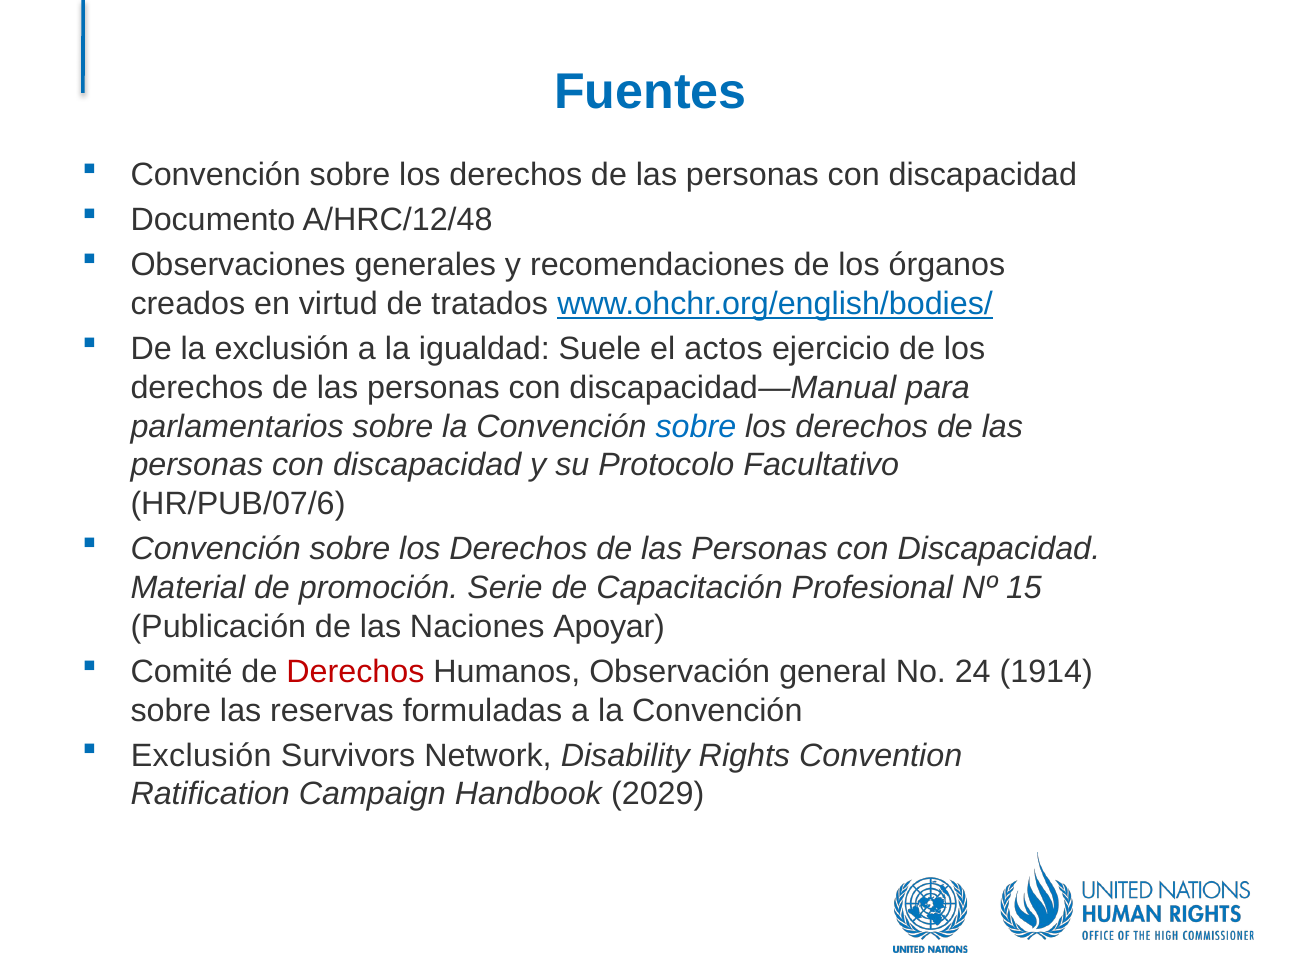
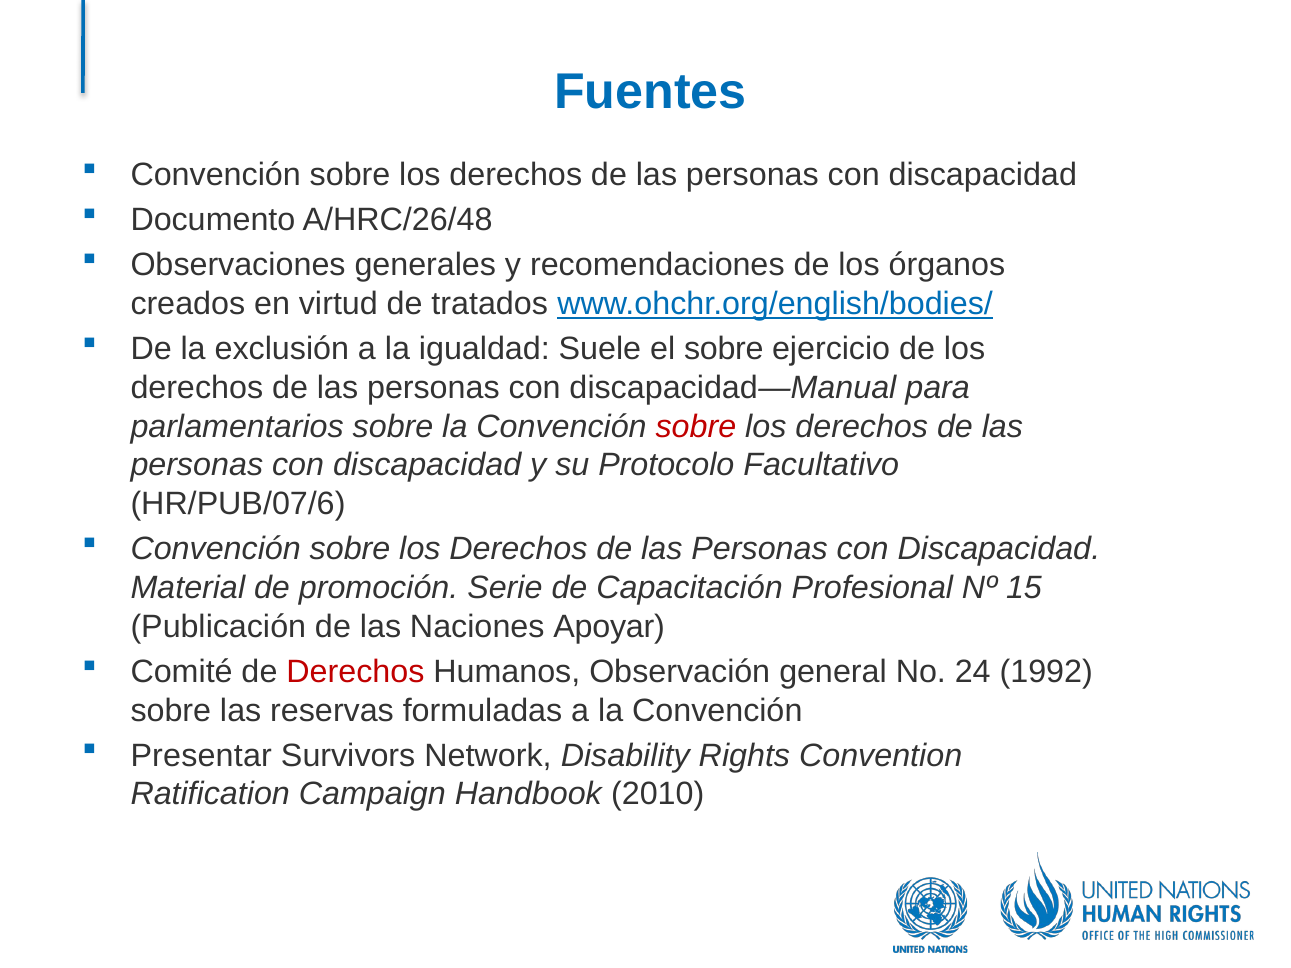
A/HRC/12/48: A/HRC/12/48 -> A/HRC/26/48 (398, 220)
el actos: actos -> sobre (724, 349)
sobre colour: blue -> red (696, 427)
1914: 1914 -> 1992 (1046, 672)
Exclusión: Exclusión -> Presentar (201, 756)
2029: 2029 -> 2010 (658, 795)
